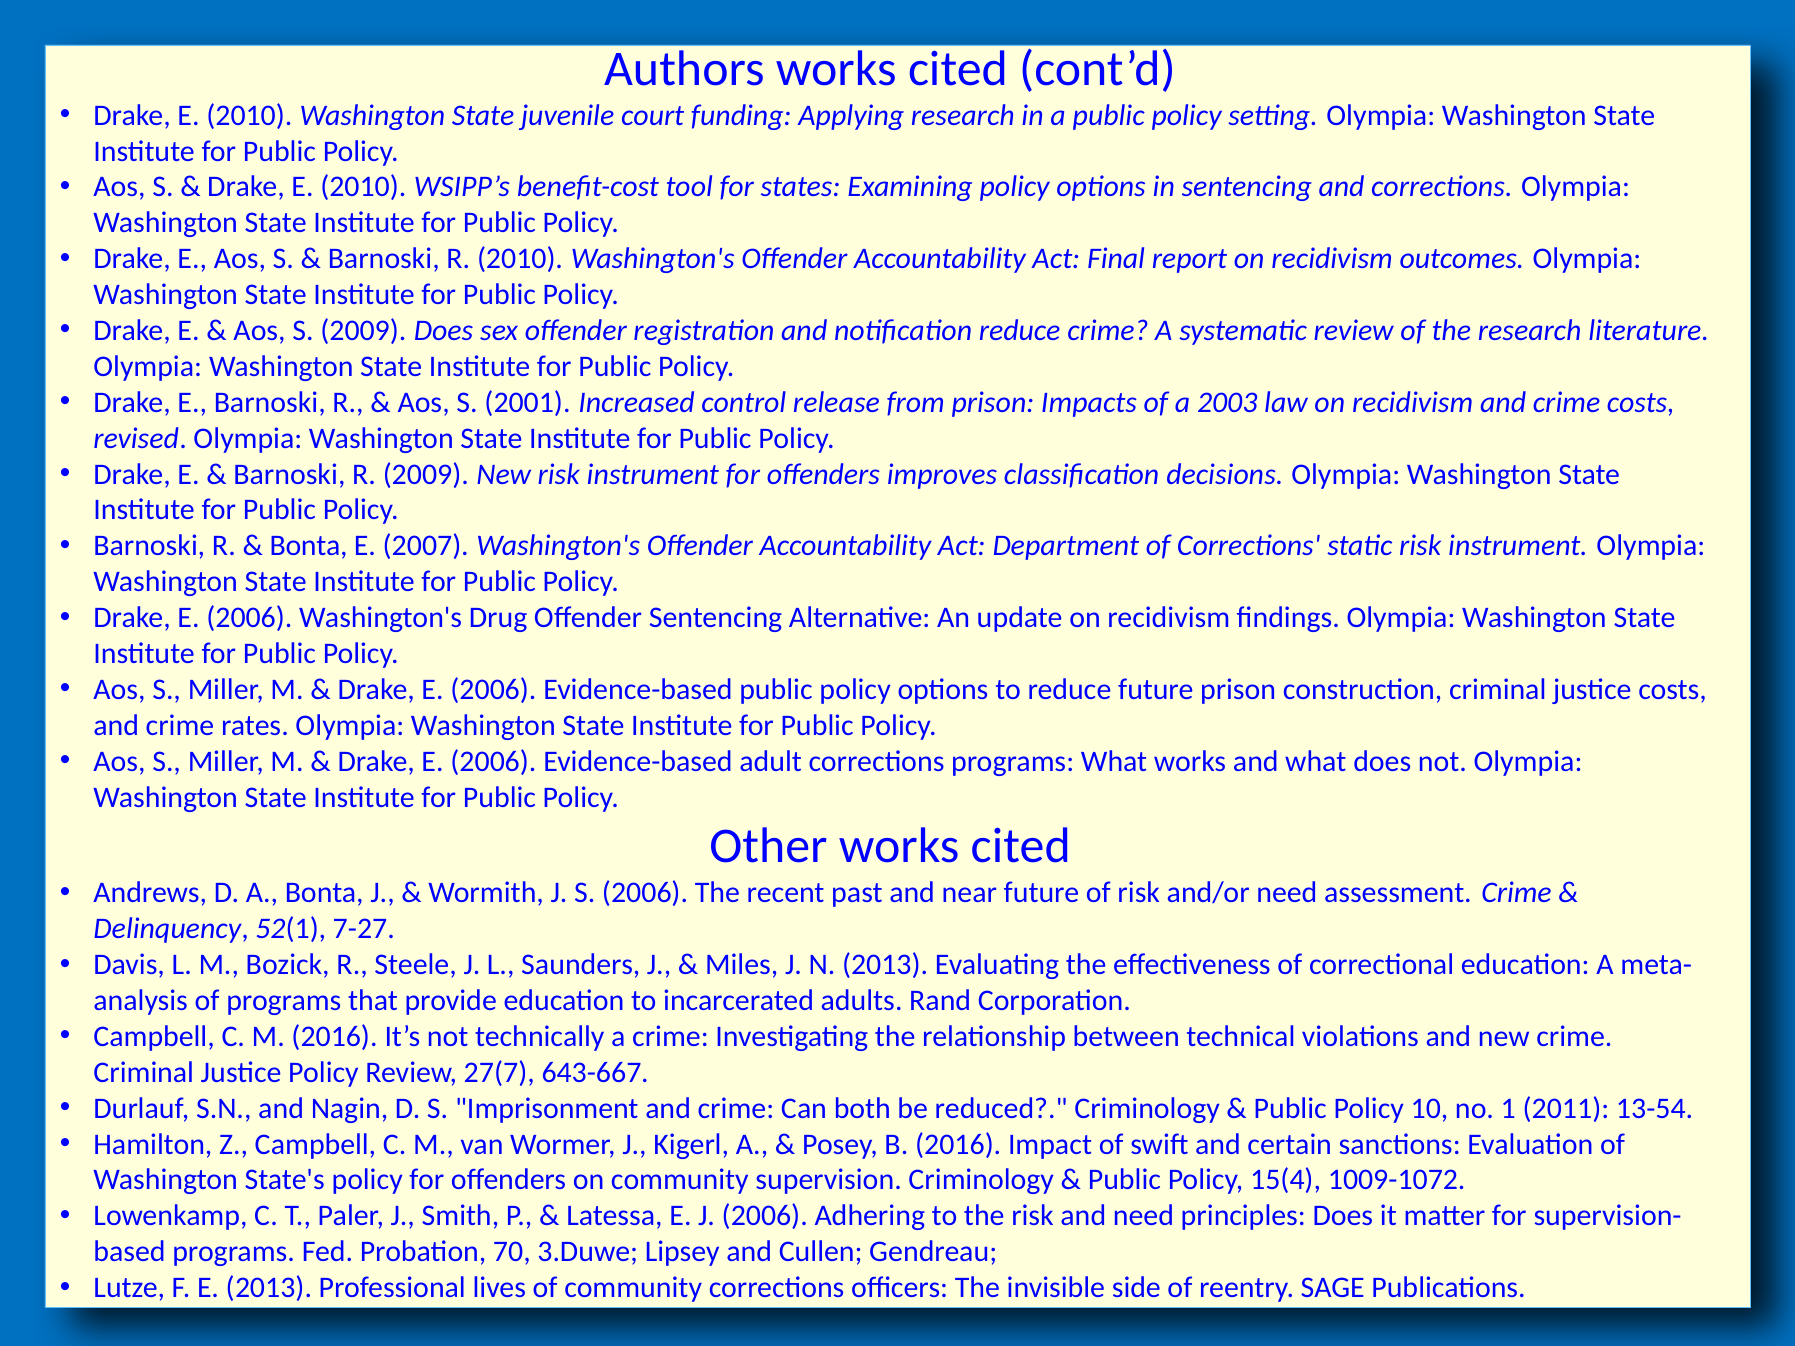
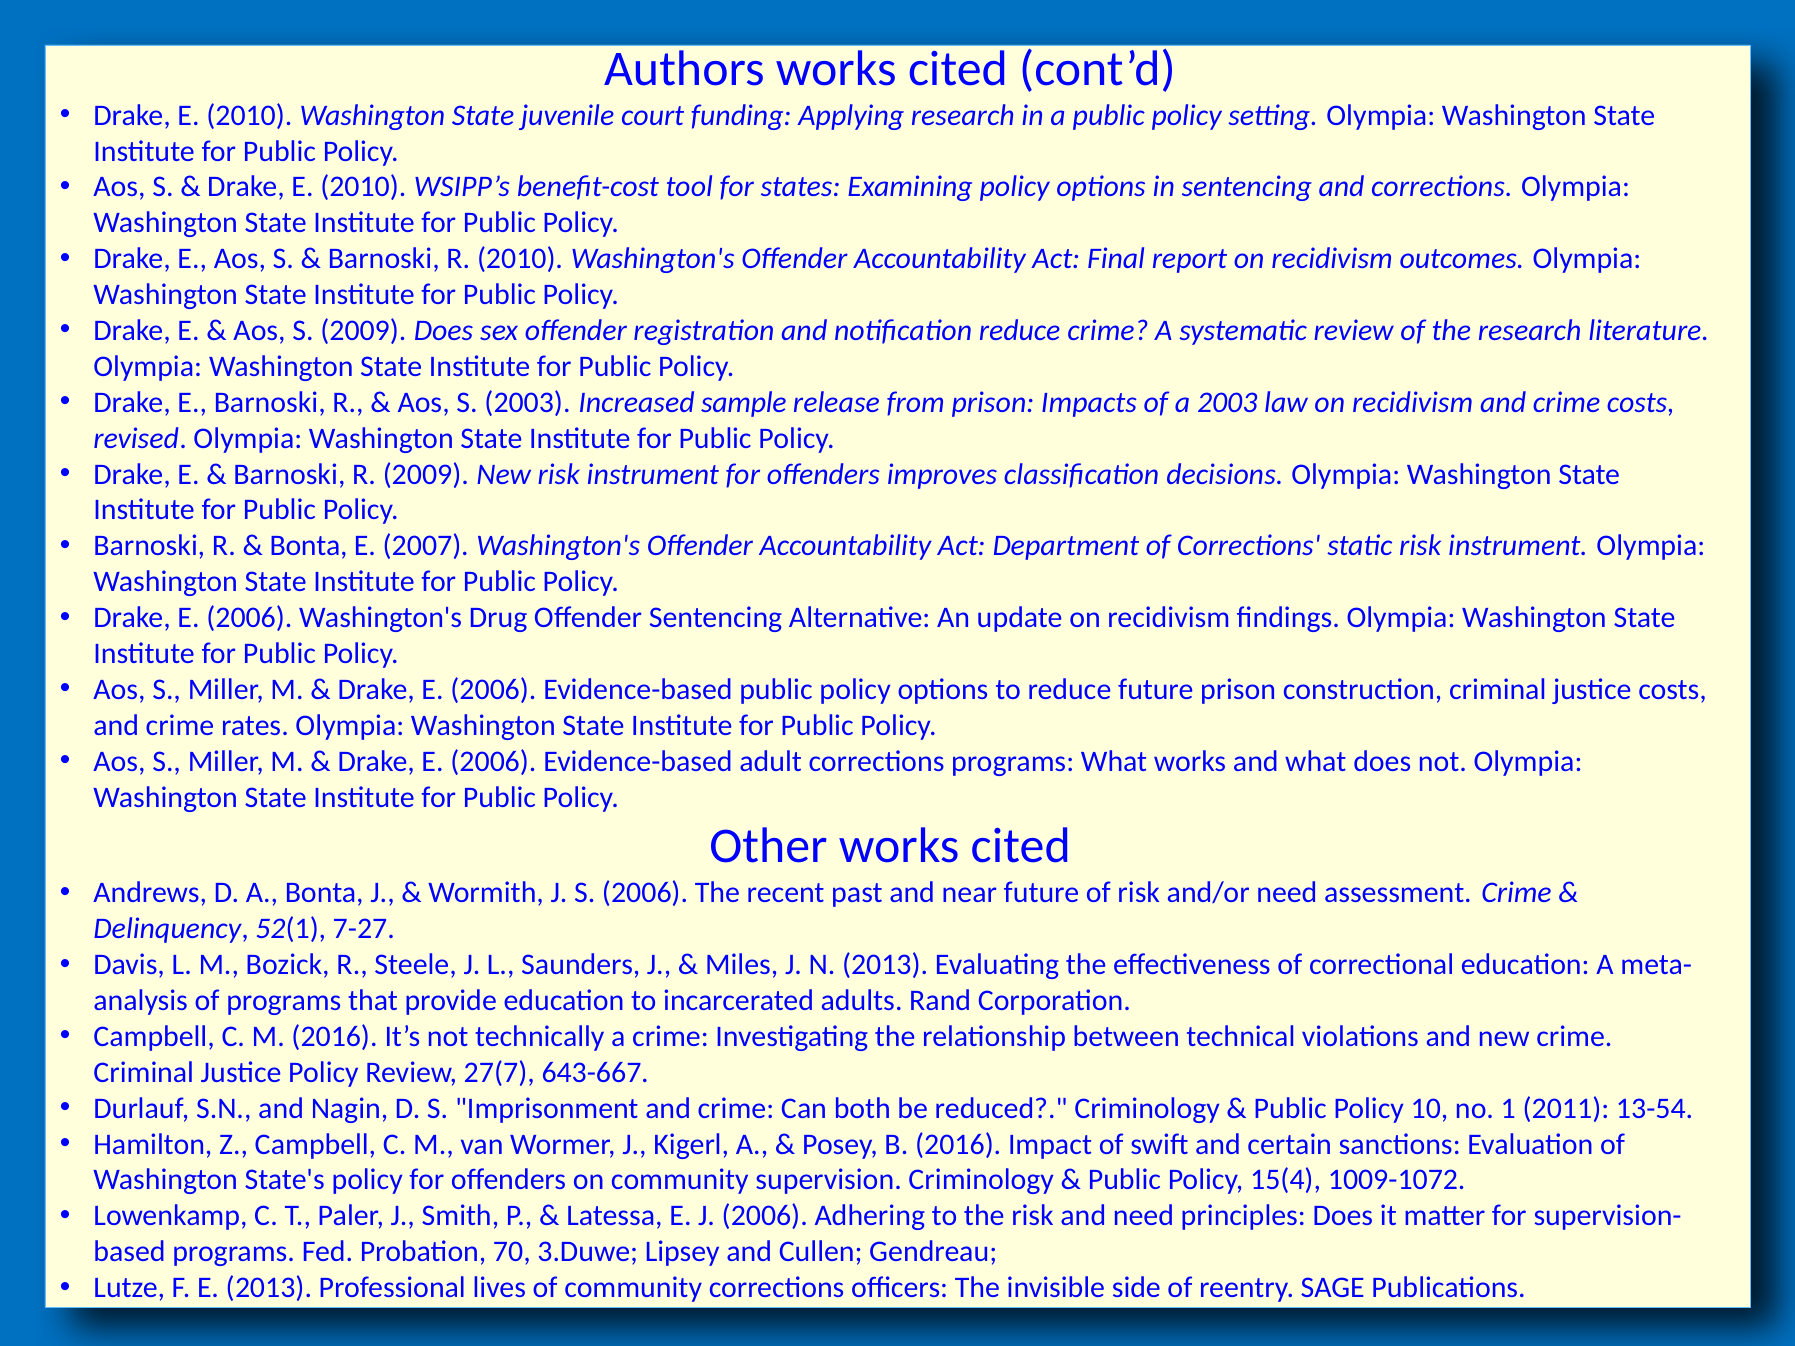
S 2001: 2001 -> 2003 (528, 402)
control: control -> sample (744, 402)
